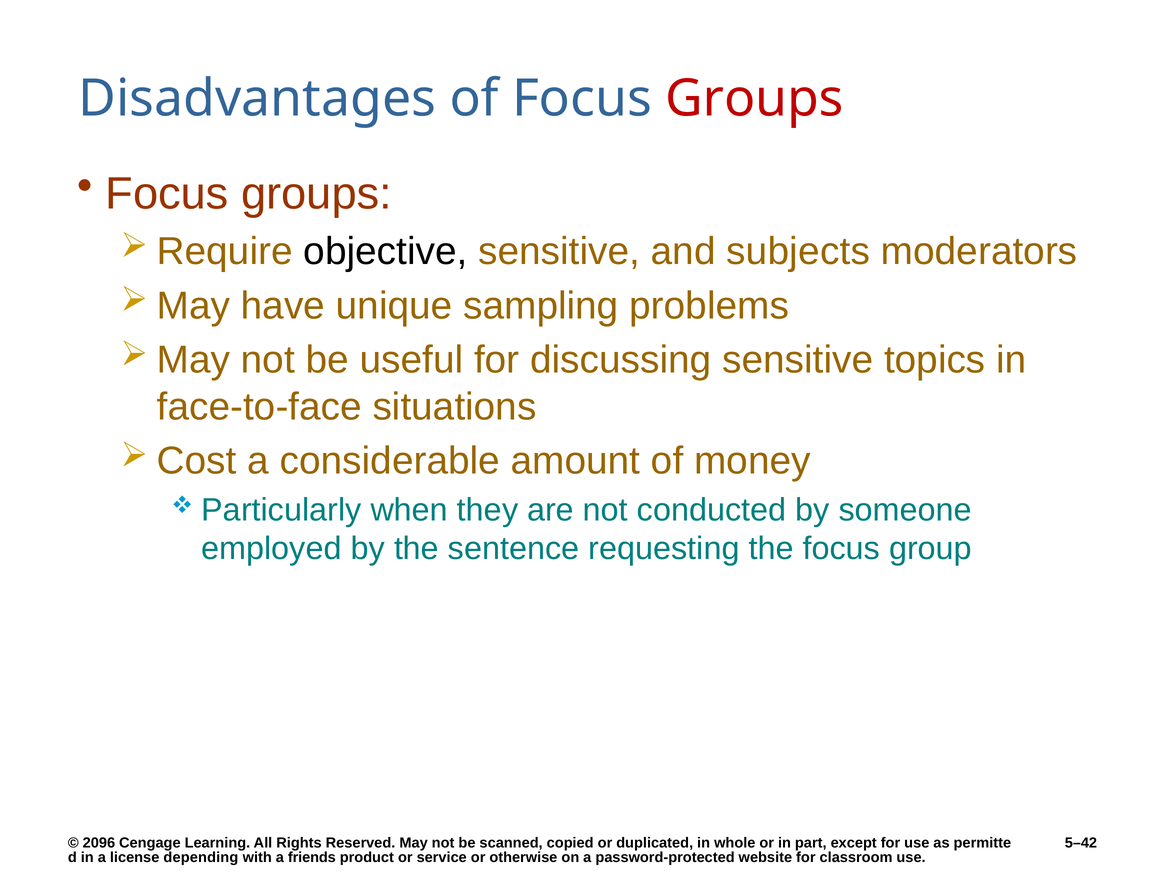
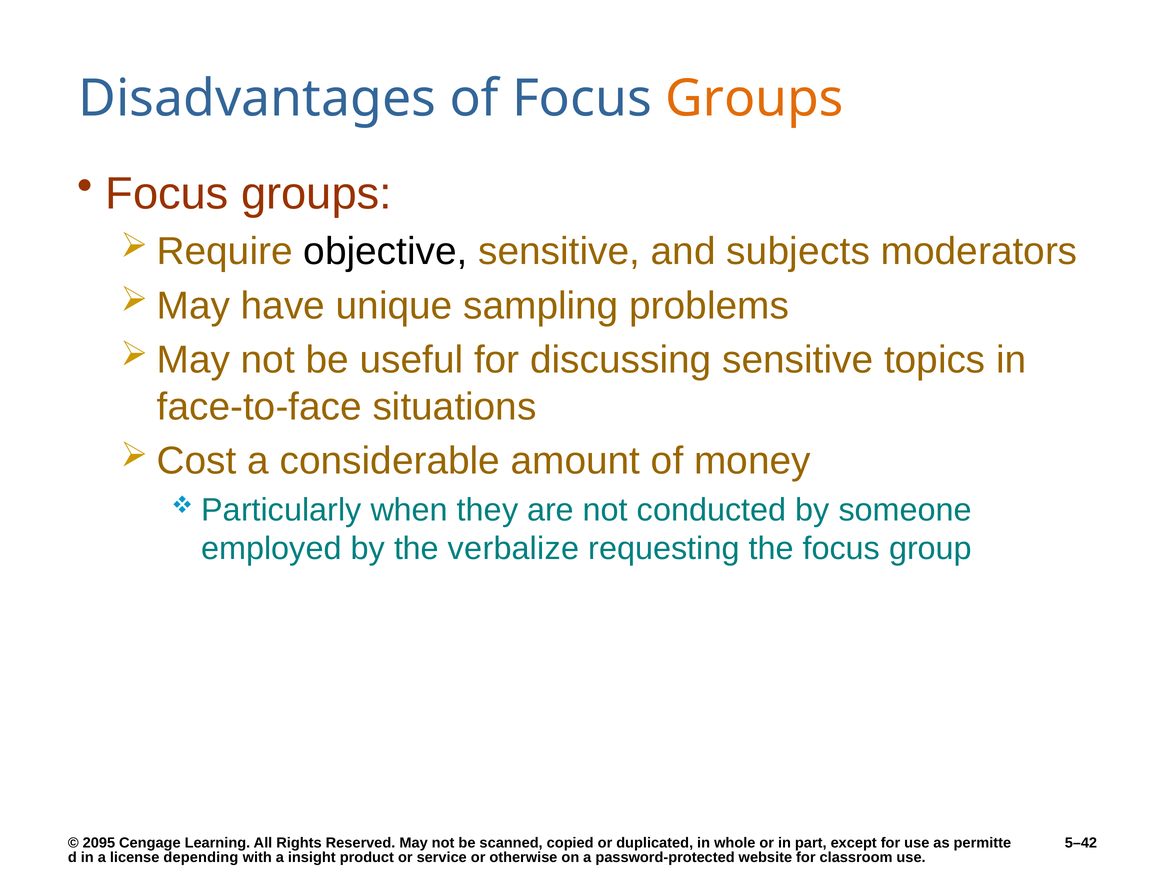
Groups colour: red -> orange (755, 99)
sentence: sentence -> verbalize (514, 549)
2096: 2096 -> 2095 (99, 843)
friends: friends -> insight (312, 857)
